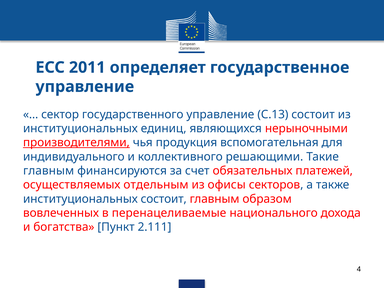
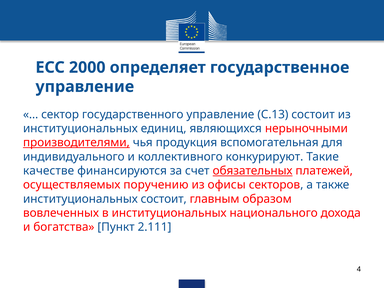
2011: 2011 -> 2000 (87, 67)
решающими: решающими -> конкурируют (264, 157)
главным: главным -> качестве (49, 171)
обязательных underline: none -> present (253, 171)
отдельным: отдельным -> поручению (156, 185)
в перенацеливаемые: перенацеливаемые -> институциональных (169, 213)
